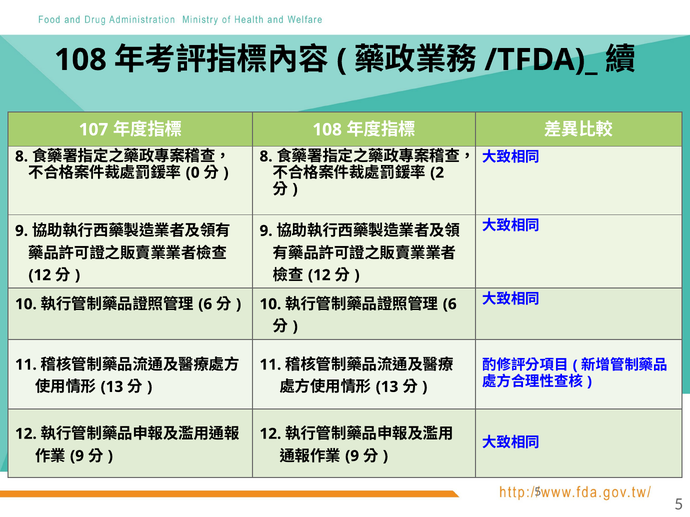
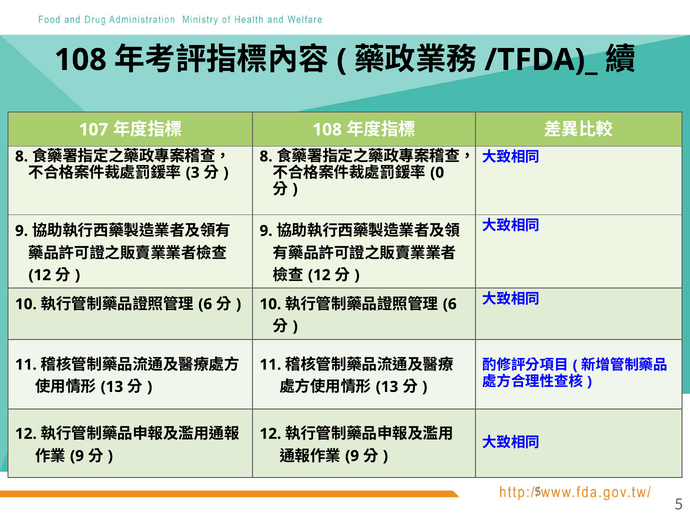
0: 0 -> 3 (193, 173)
2: 2 -> 0 (437, 173)
